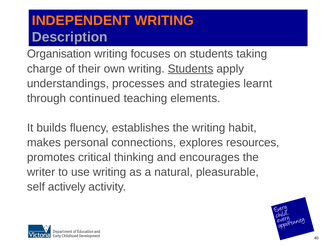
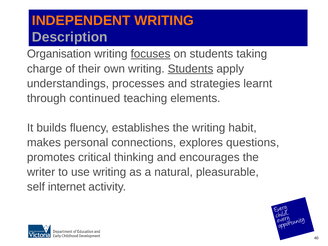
focuses underline: none -> present (151, 54)
resources: resources -> questions (253, 143)
actively: actively -> internet (67, 187)
